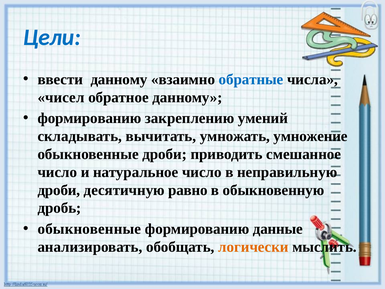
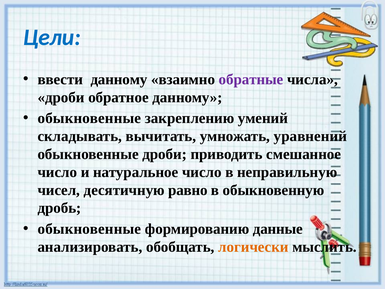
обратные colour: blue -> purple (251, 79)
чисел: чисел -> дроби (61, 97)
формированию: формированию -> обыкновенные (89, 118)
умножение: умножение -> уравнений (310, 136)
дроби: дроби -> чисел (59, 190)
